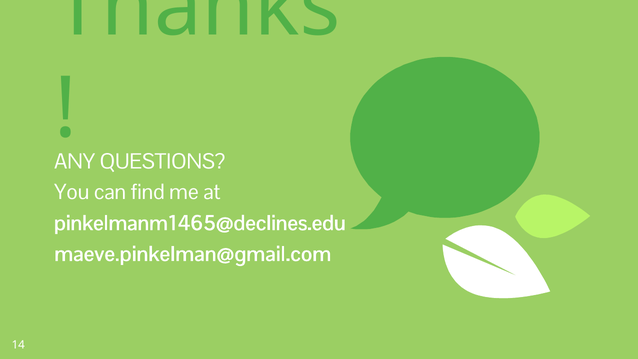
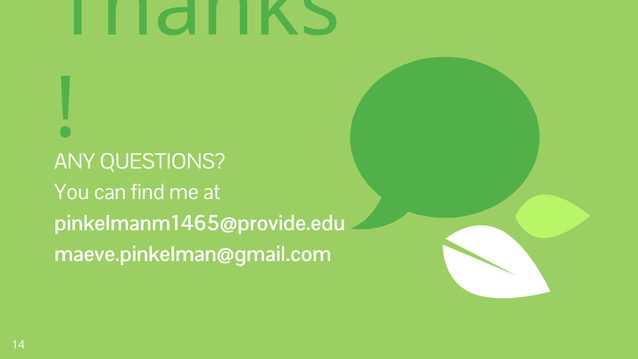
pinkelmanm1465@declines.edu: pinkelmanm1465@declines.edu -> pinkelmanm1465@provide.edu (200, 223)
